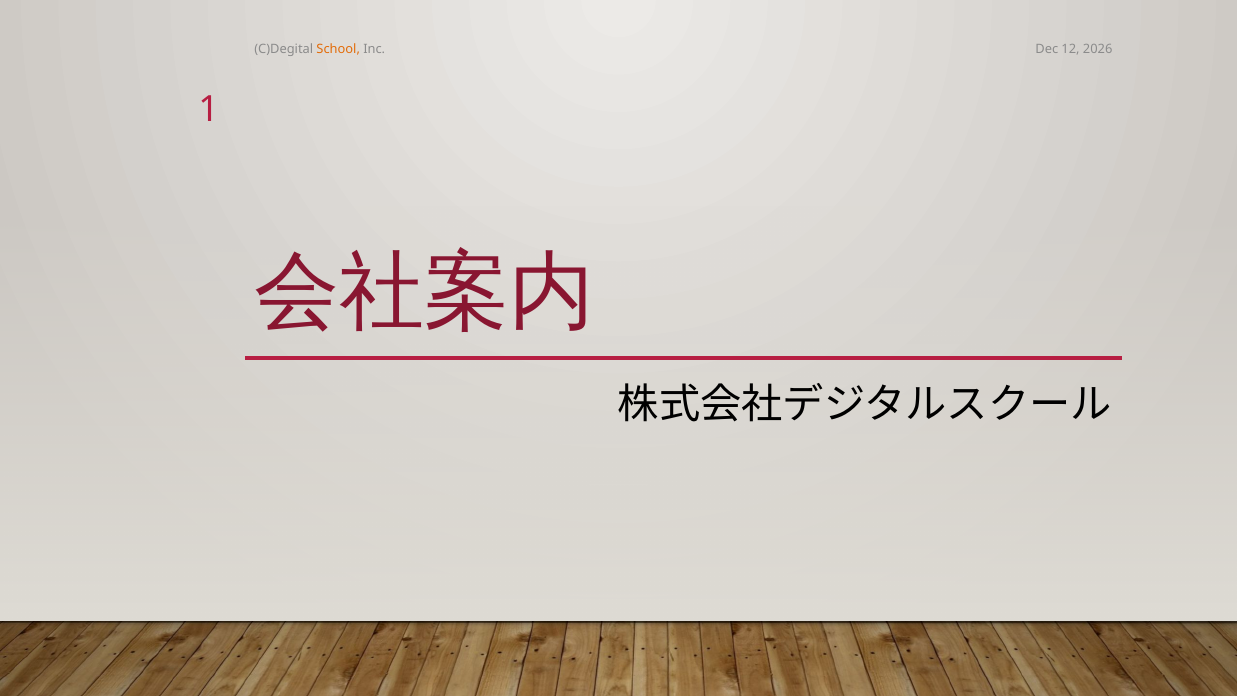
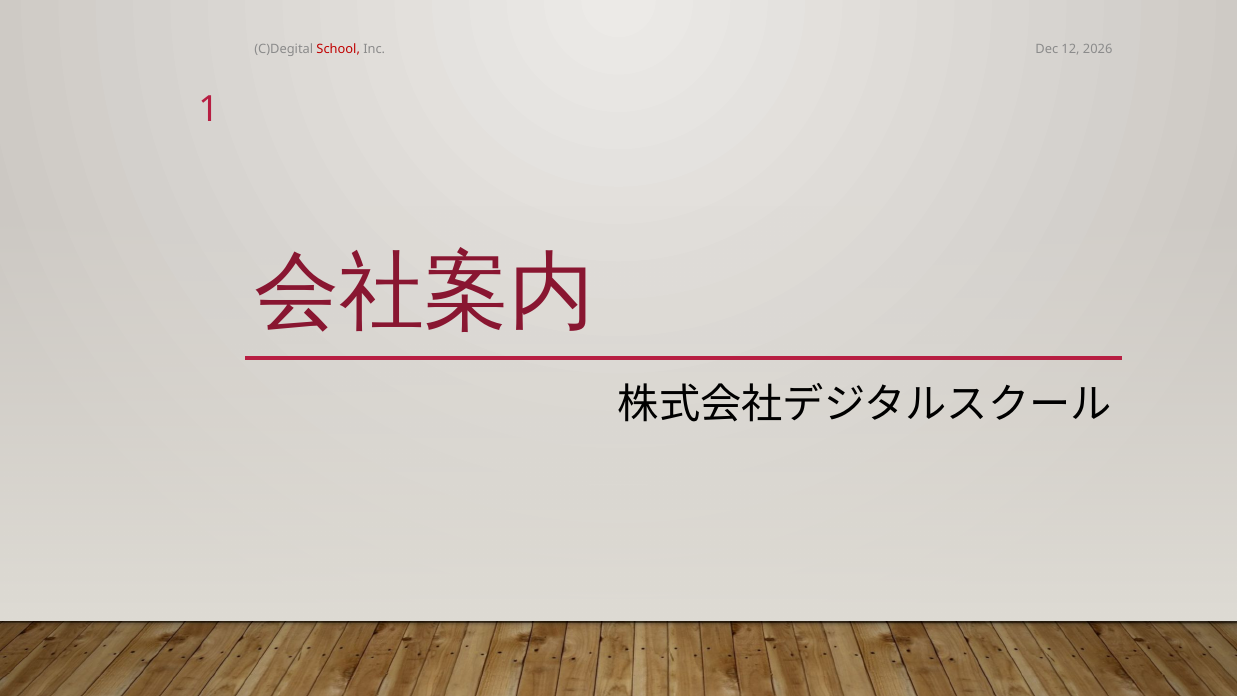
School colour: orange -> red (338, 49)
